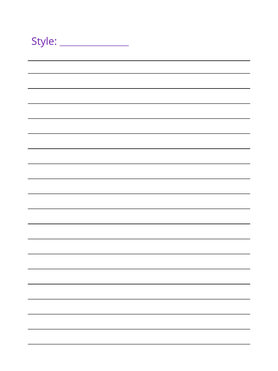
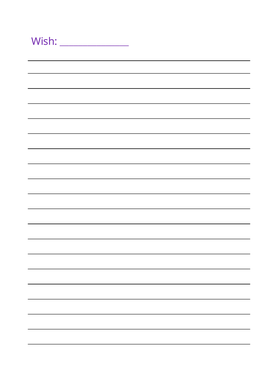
Style: Style -> Wish (44, 41)
